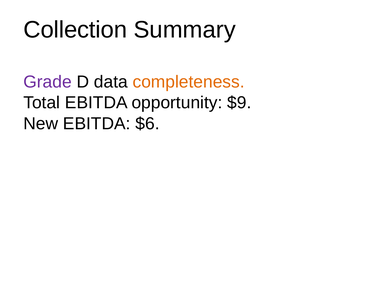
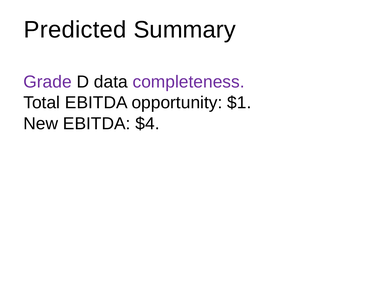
Collection: Collection -> Predicted (75, 30)
completeness colour: orange -> purple (189, 82)
$9: $9 -> $1 (239, 103)
$6: $6 -> $4 (148, 124)
